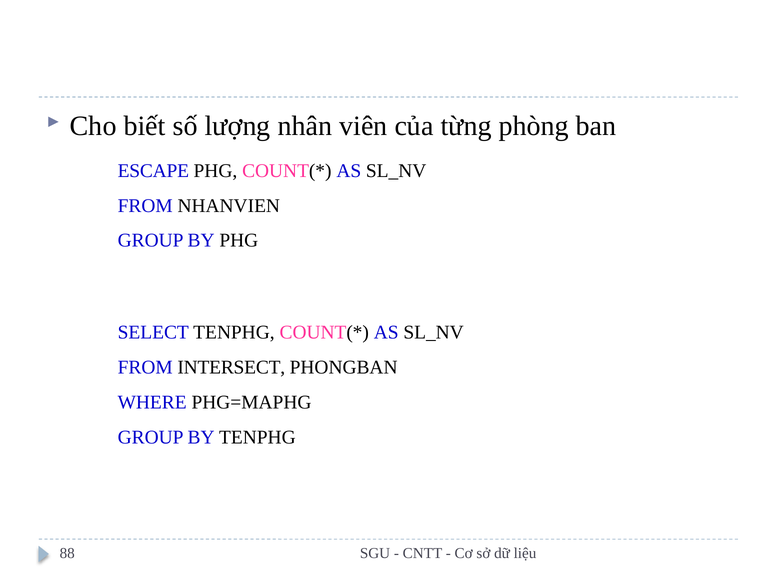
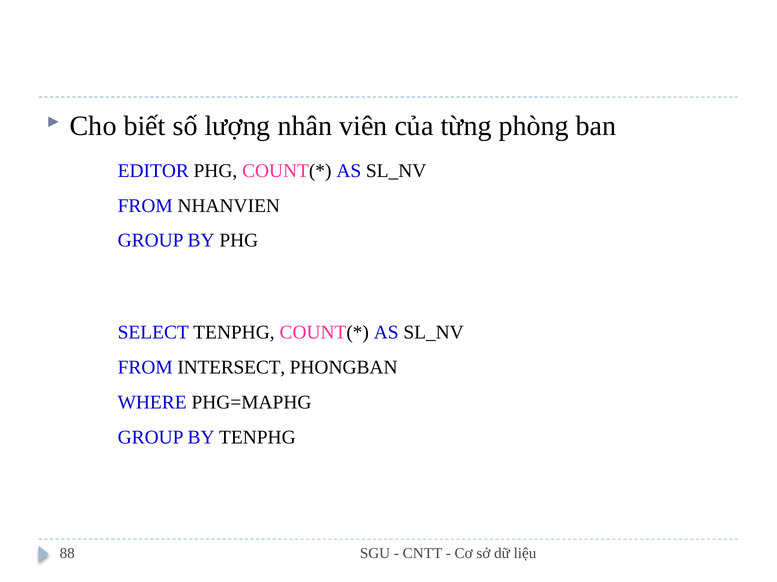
ESCAPE: ESCAPE -> EDITOR (153, 171)
